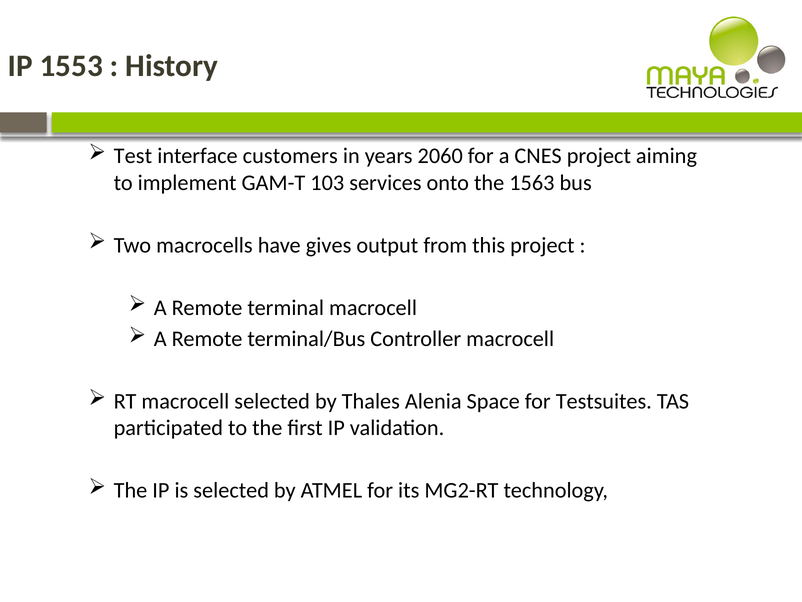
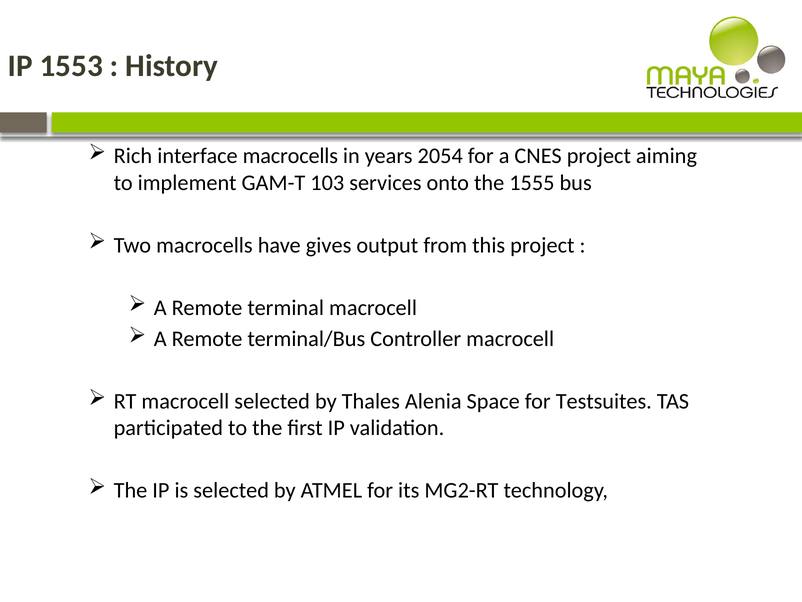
Test: Test -> Rich (133, 156)
interface customers: customers -> macrocells (290, 156)
2060: 2060 -> 2054 (440, 156)
1563: 1563 -> 1555 (532, 183)
